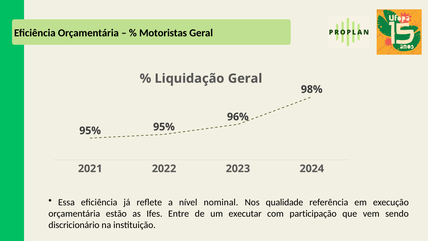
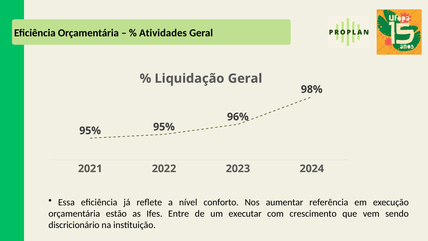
Motoristas: Motoristas -> Atividades (163, 33)
nominal: nominal -> conforto (221, 202)
qualidade: qualidade -> aumentar (284, 202)
participação: participação -> crescimento (313, 213)
